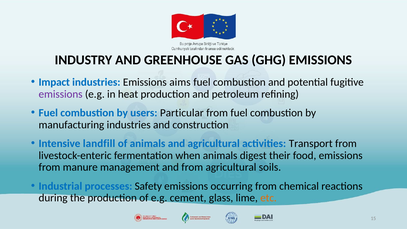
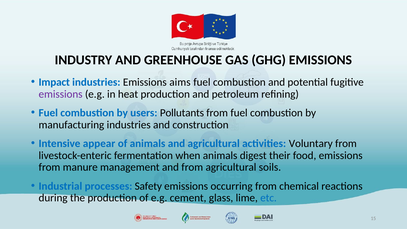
Particular: Particular -> Pollutants (182, 113)
landfill: landfill -> appear (99, 143)
Transport: Transport -> Voluntary (311, 143)
etc colour: orange -> blue (269, 198)
